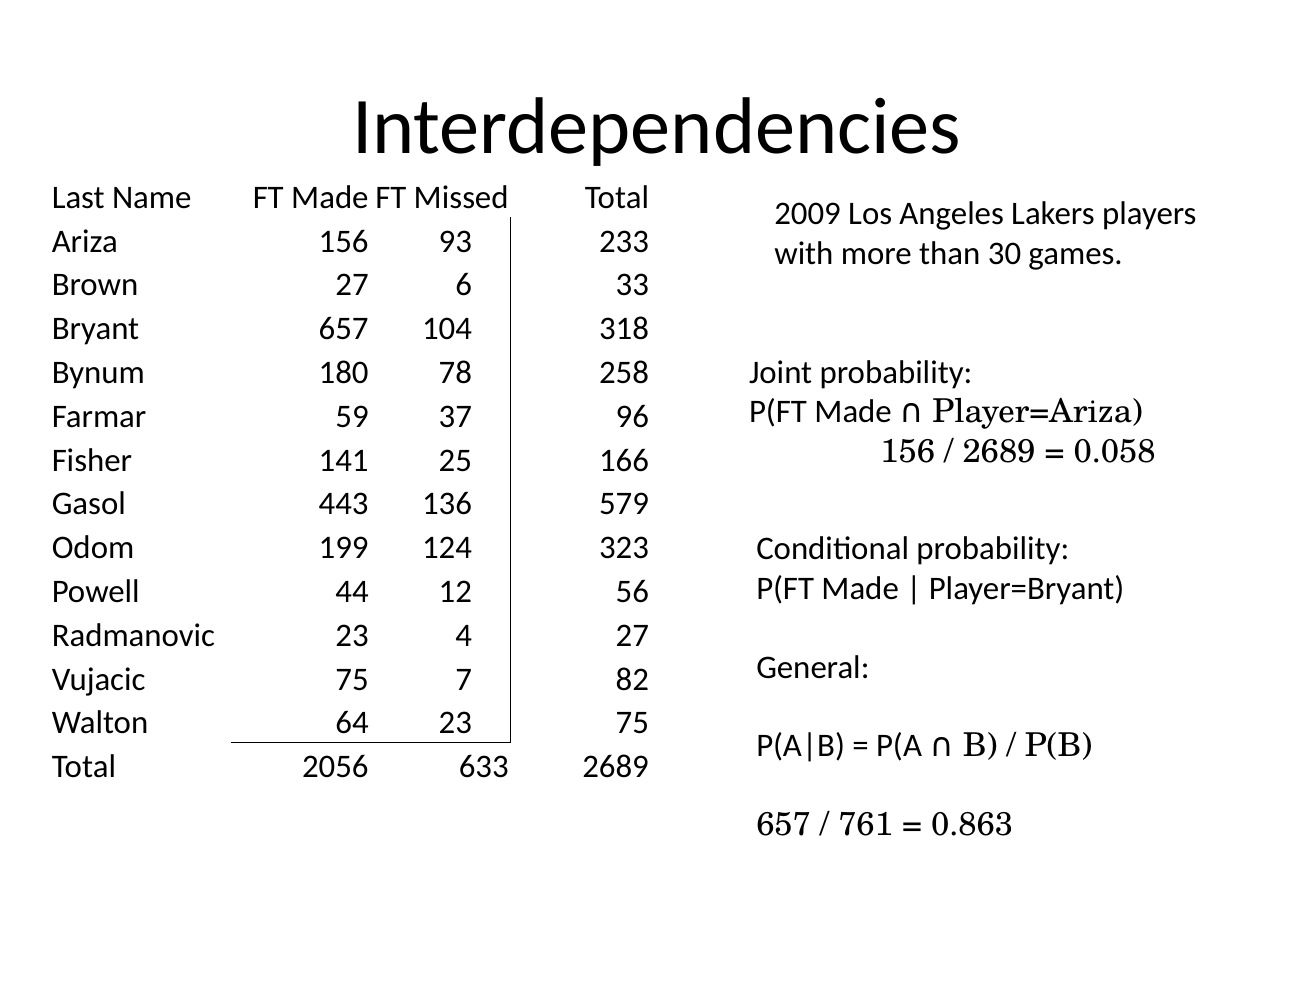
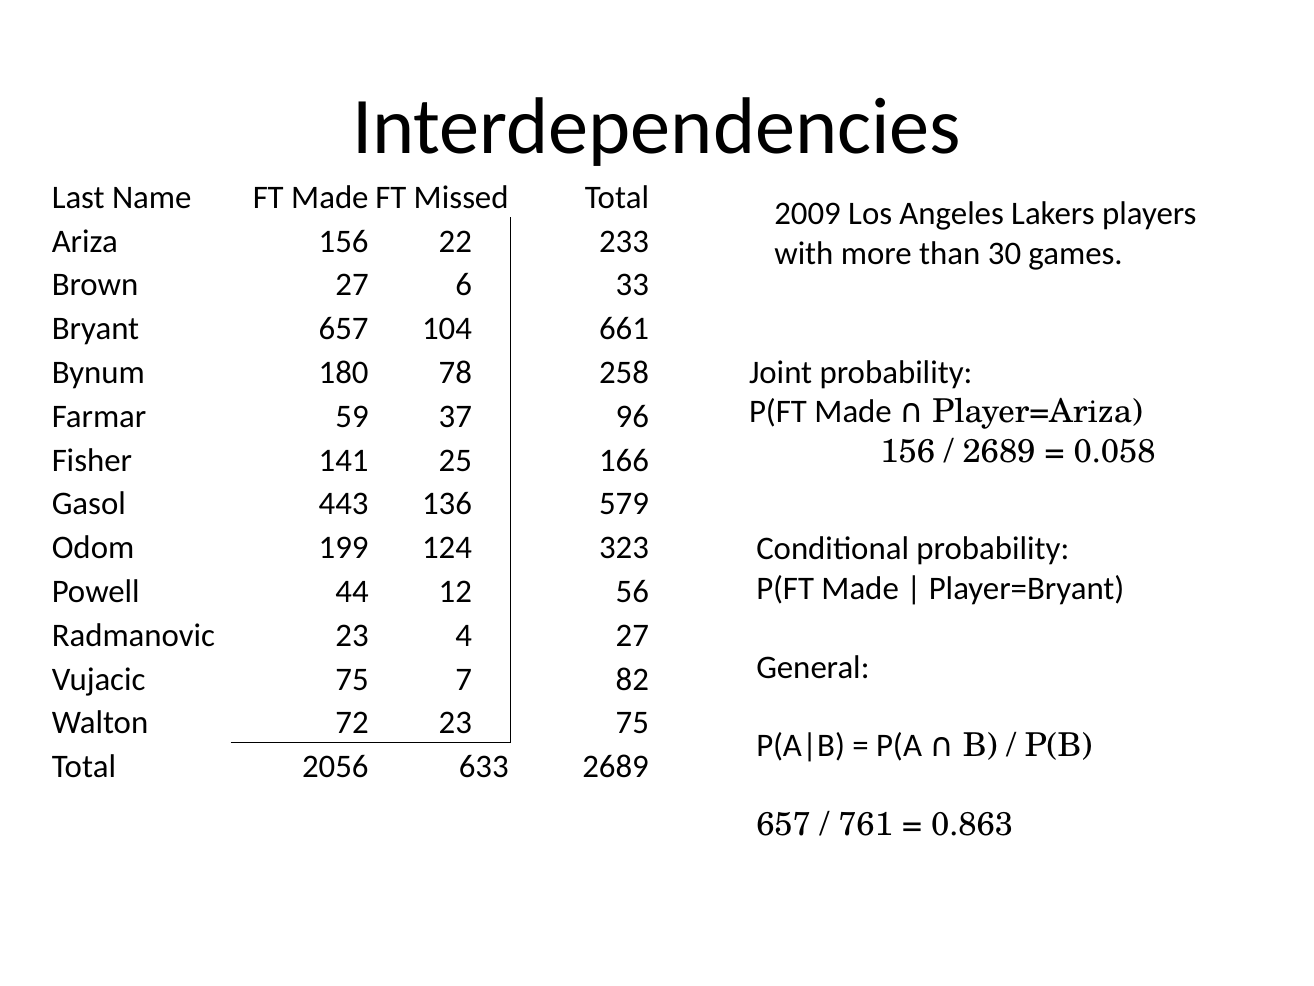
93: 93 -> 22 (455, 241)
318: 318 -> 661 (624, 329)
64: 64 -> 72 (352, 723)
